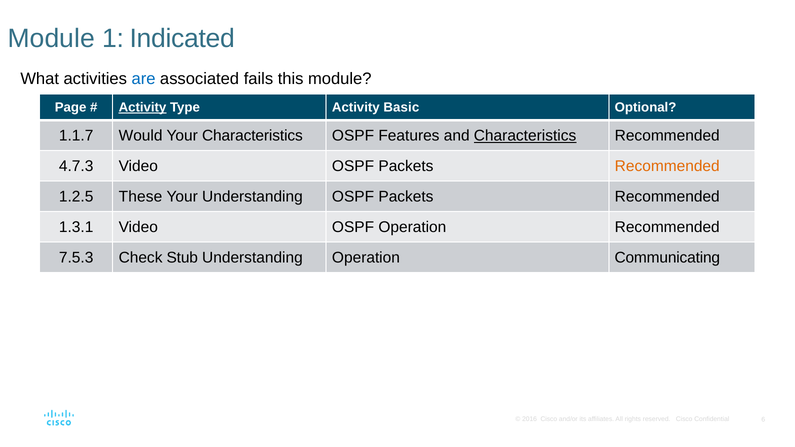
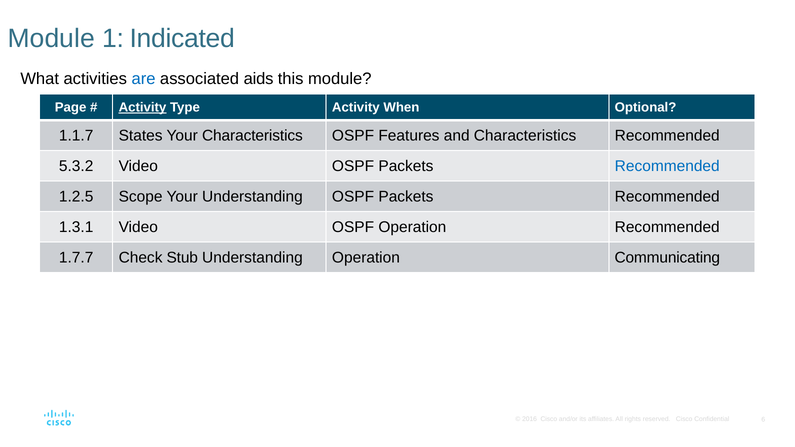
fails: fails -> aids (259, 79)
Basic: Basic -> When (401, 107)
Would: Would -> States (141, 136)
Characteristics underline: present -> none (525, 136)
4.7.3: 4.7.3 -> 5.3.2 (76, 166)
Recommended colour: orange -> blue (667, 166)
These: These -> Scope (141, 197)
7.5.3: 7.5.3 -> 1.7.7 (76, 258)
